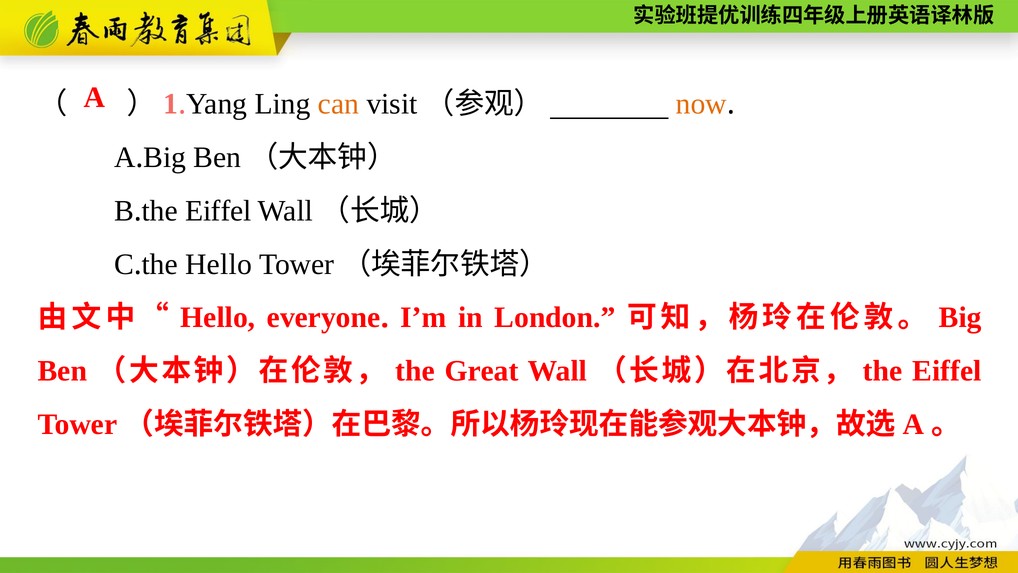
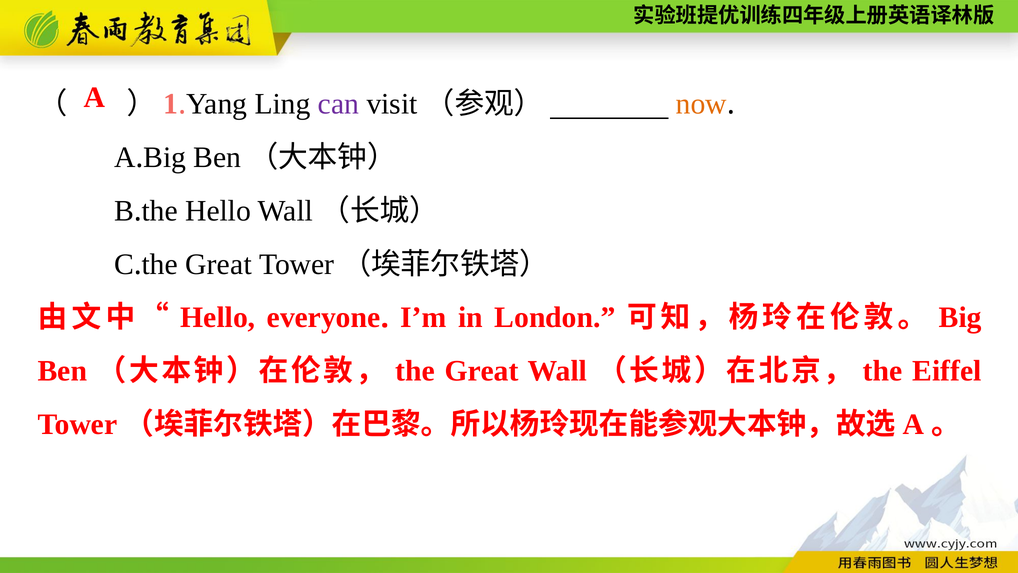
can colour: orange -> purple (339, 104)
Eiffel: Eiffel -> Hello (218, 211)
Hello: Hello -> Great (219, 264)
